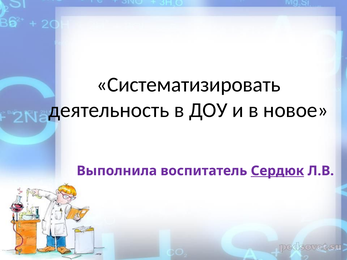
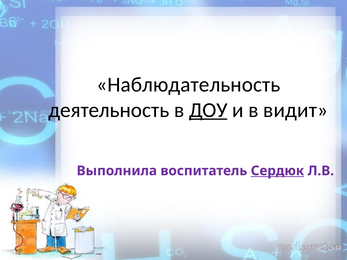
Систематизировать: Систематизировать -> Наблюдательность (188, 85)
ДОУ underline: none -> present (208, 110)
новое: новое -> видит (296, 110)
